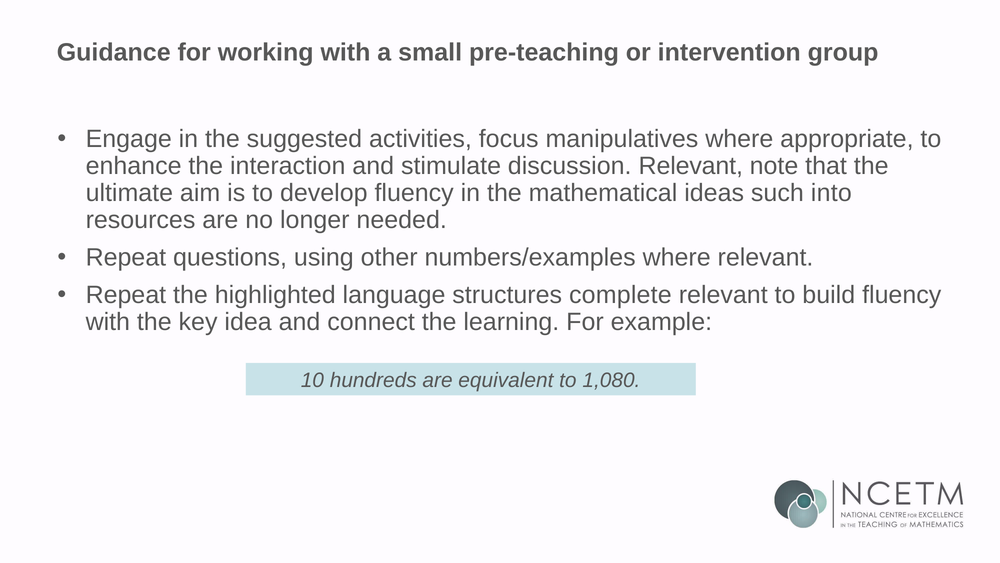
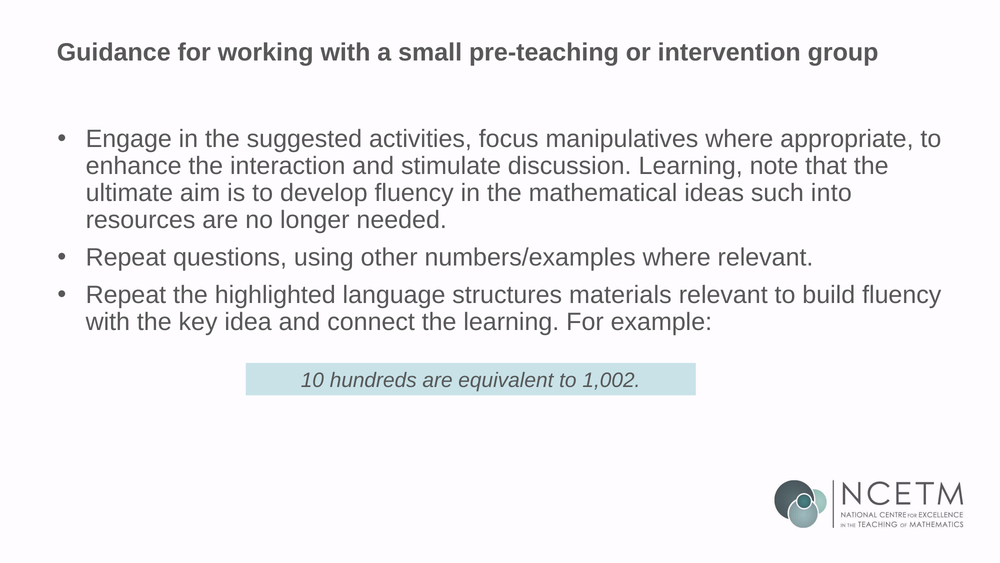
discussion Relevant: Relevant -> Learning (691, 166)
complete: complete -> materials (620, 295)
1,080: 1,080 -> 1,002 (611, 380)
